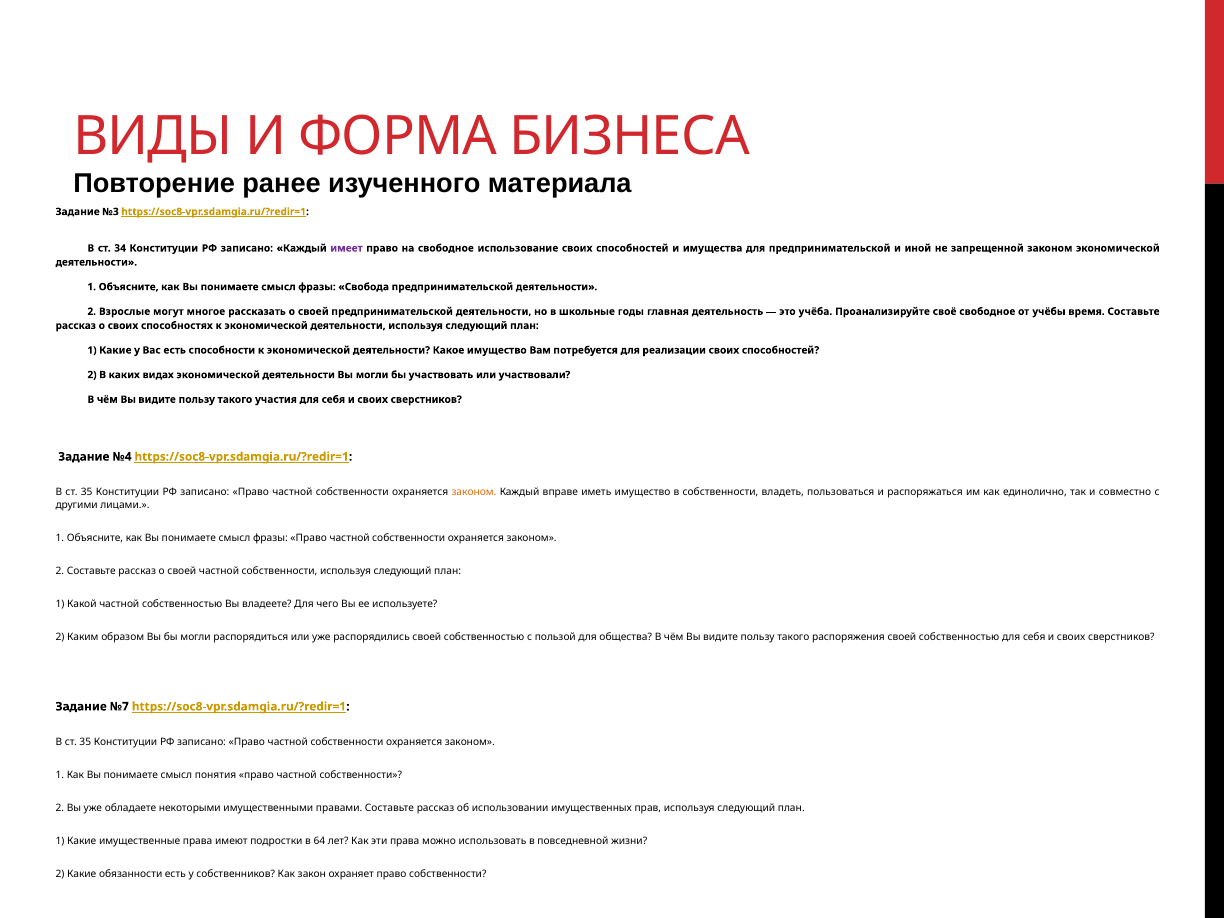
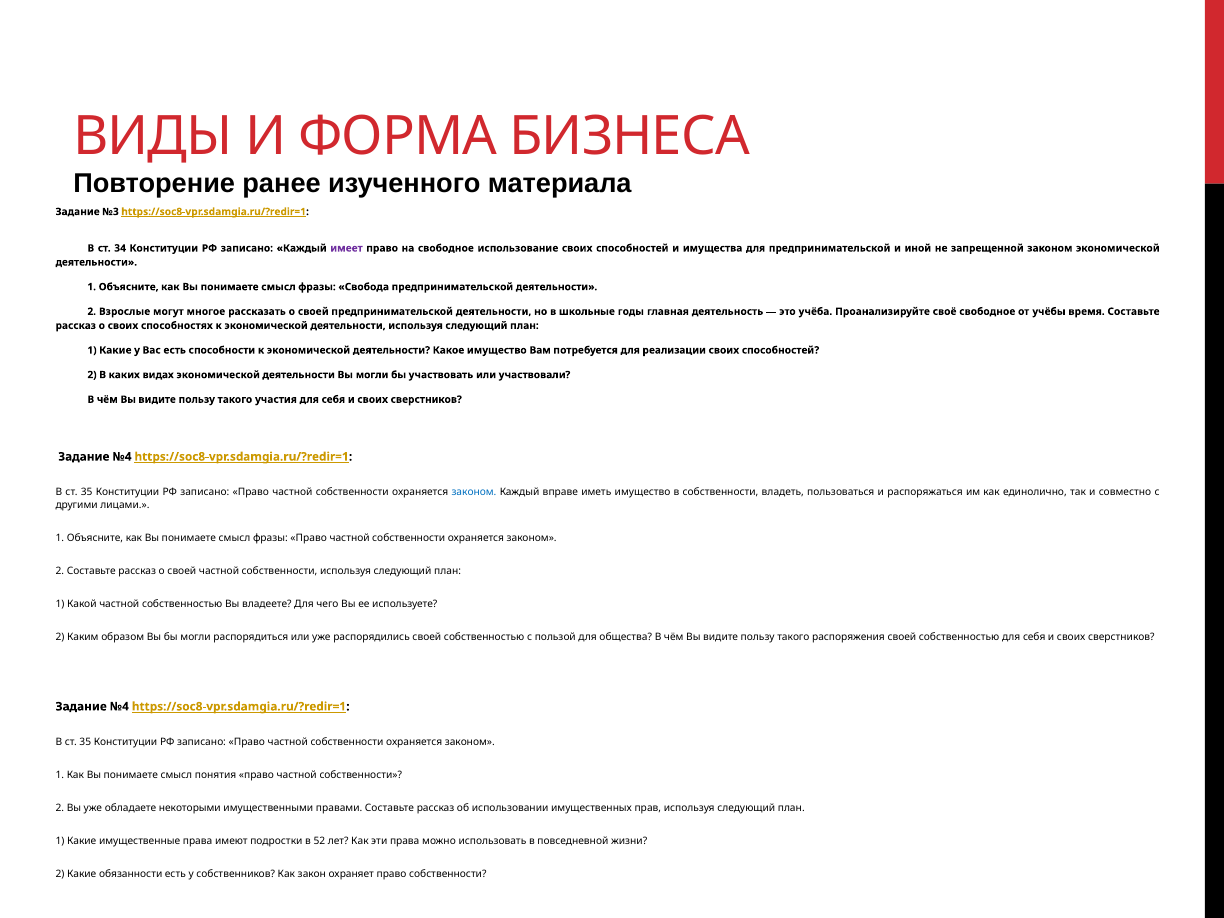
законом colour: orange -> blue (474, 492)
№7: №7 -> №4 (119, 707)
64: 64 -> 52 (319, 841)
